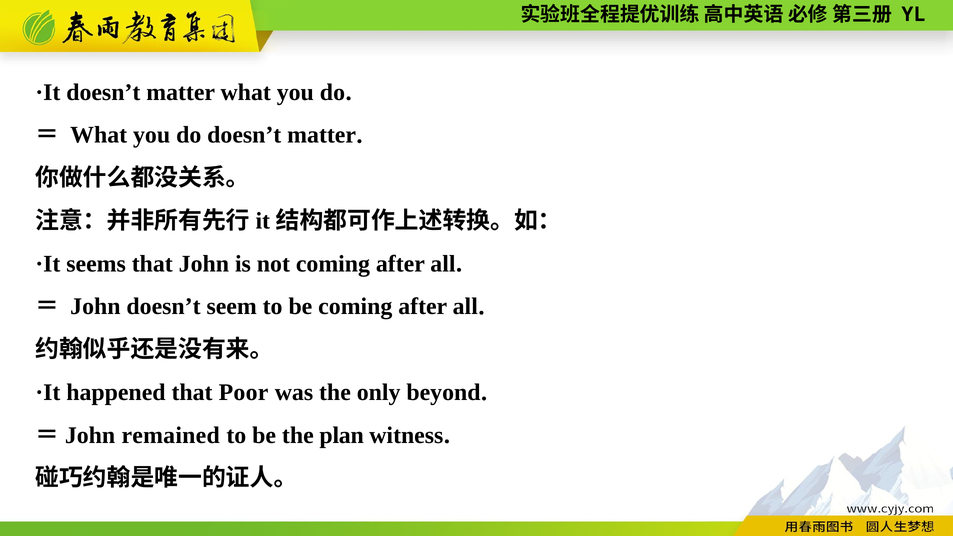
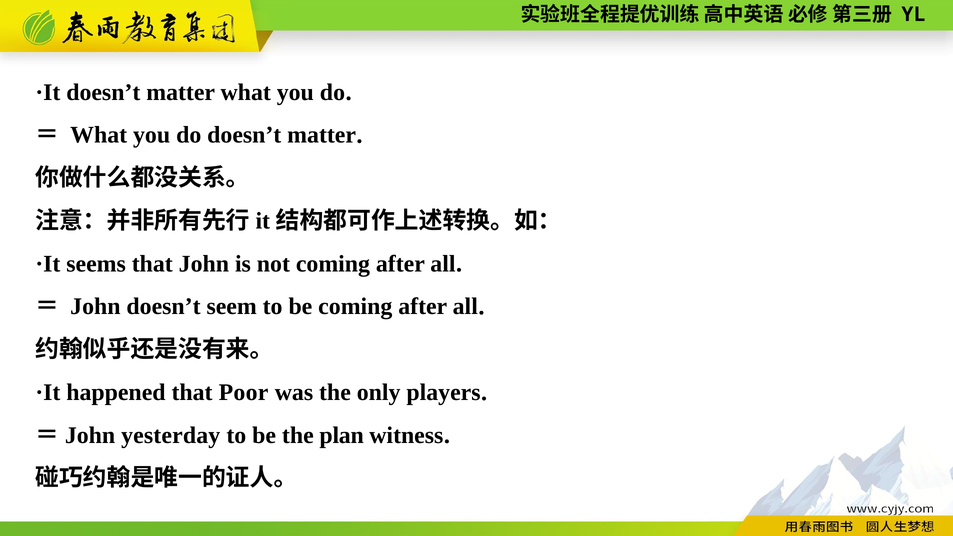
beyond: beyond -> players (443, 392)
remained: remained -> yesterday (171, 435)
